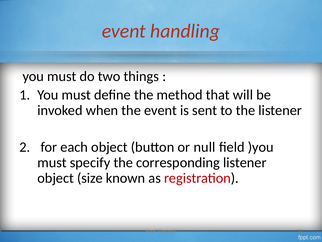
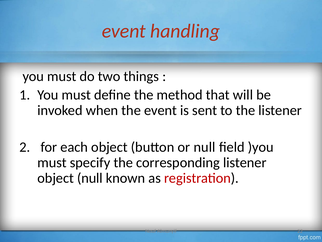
object size: size -> null (90, 178)
